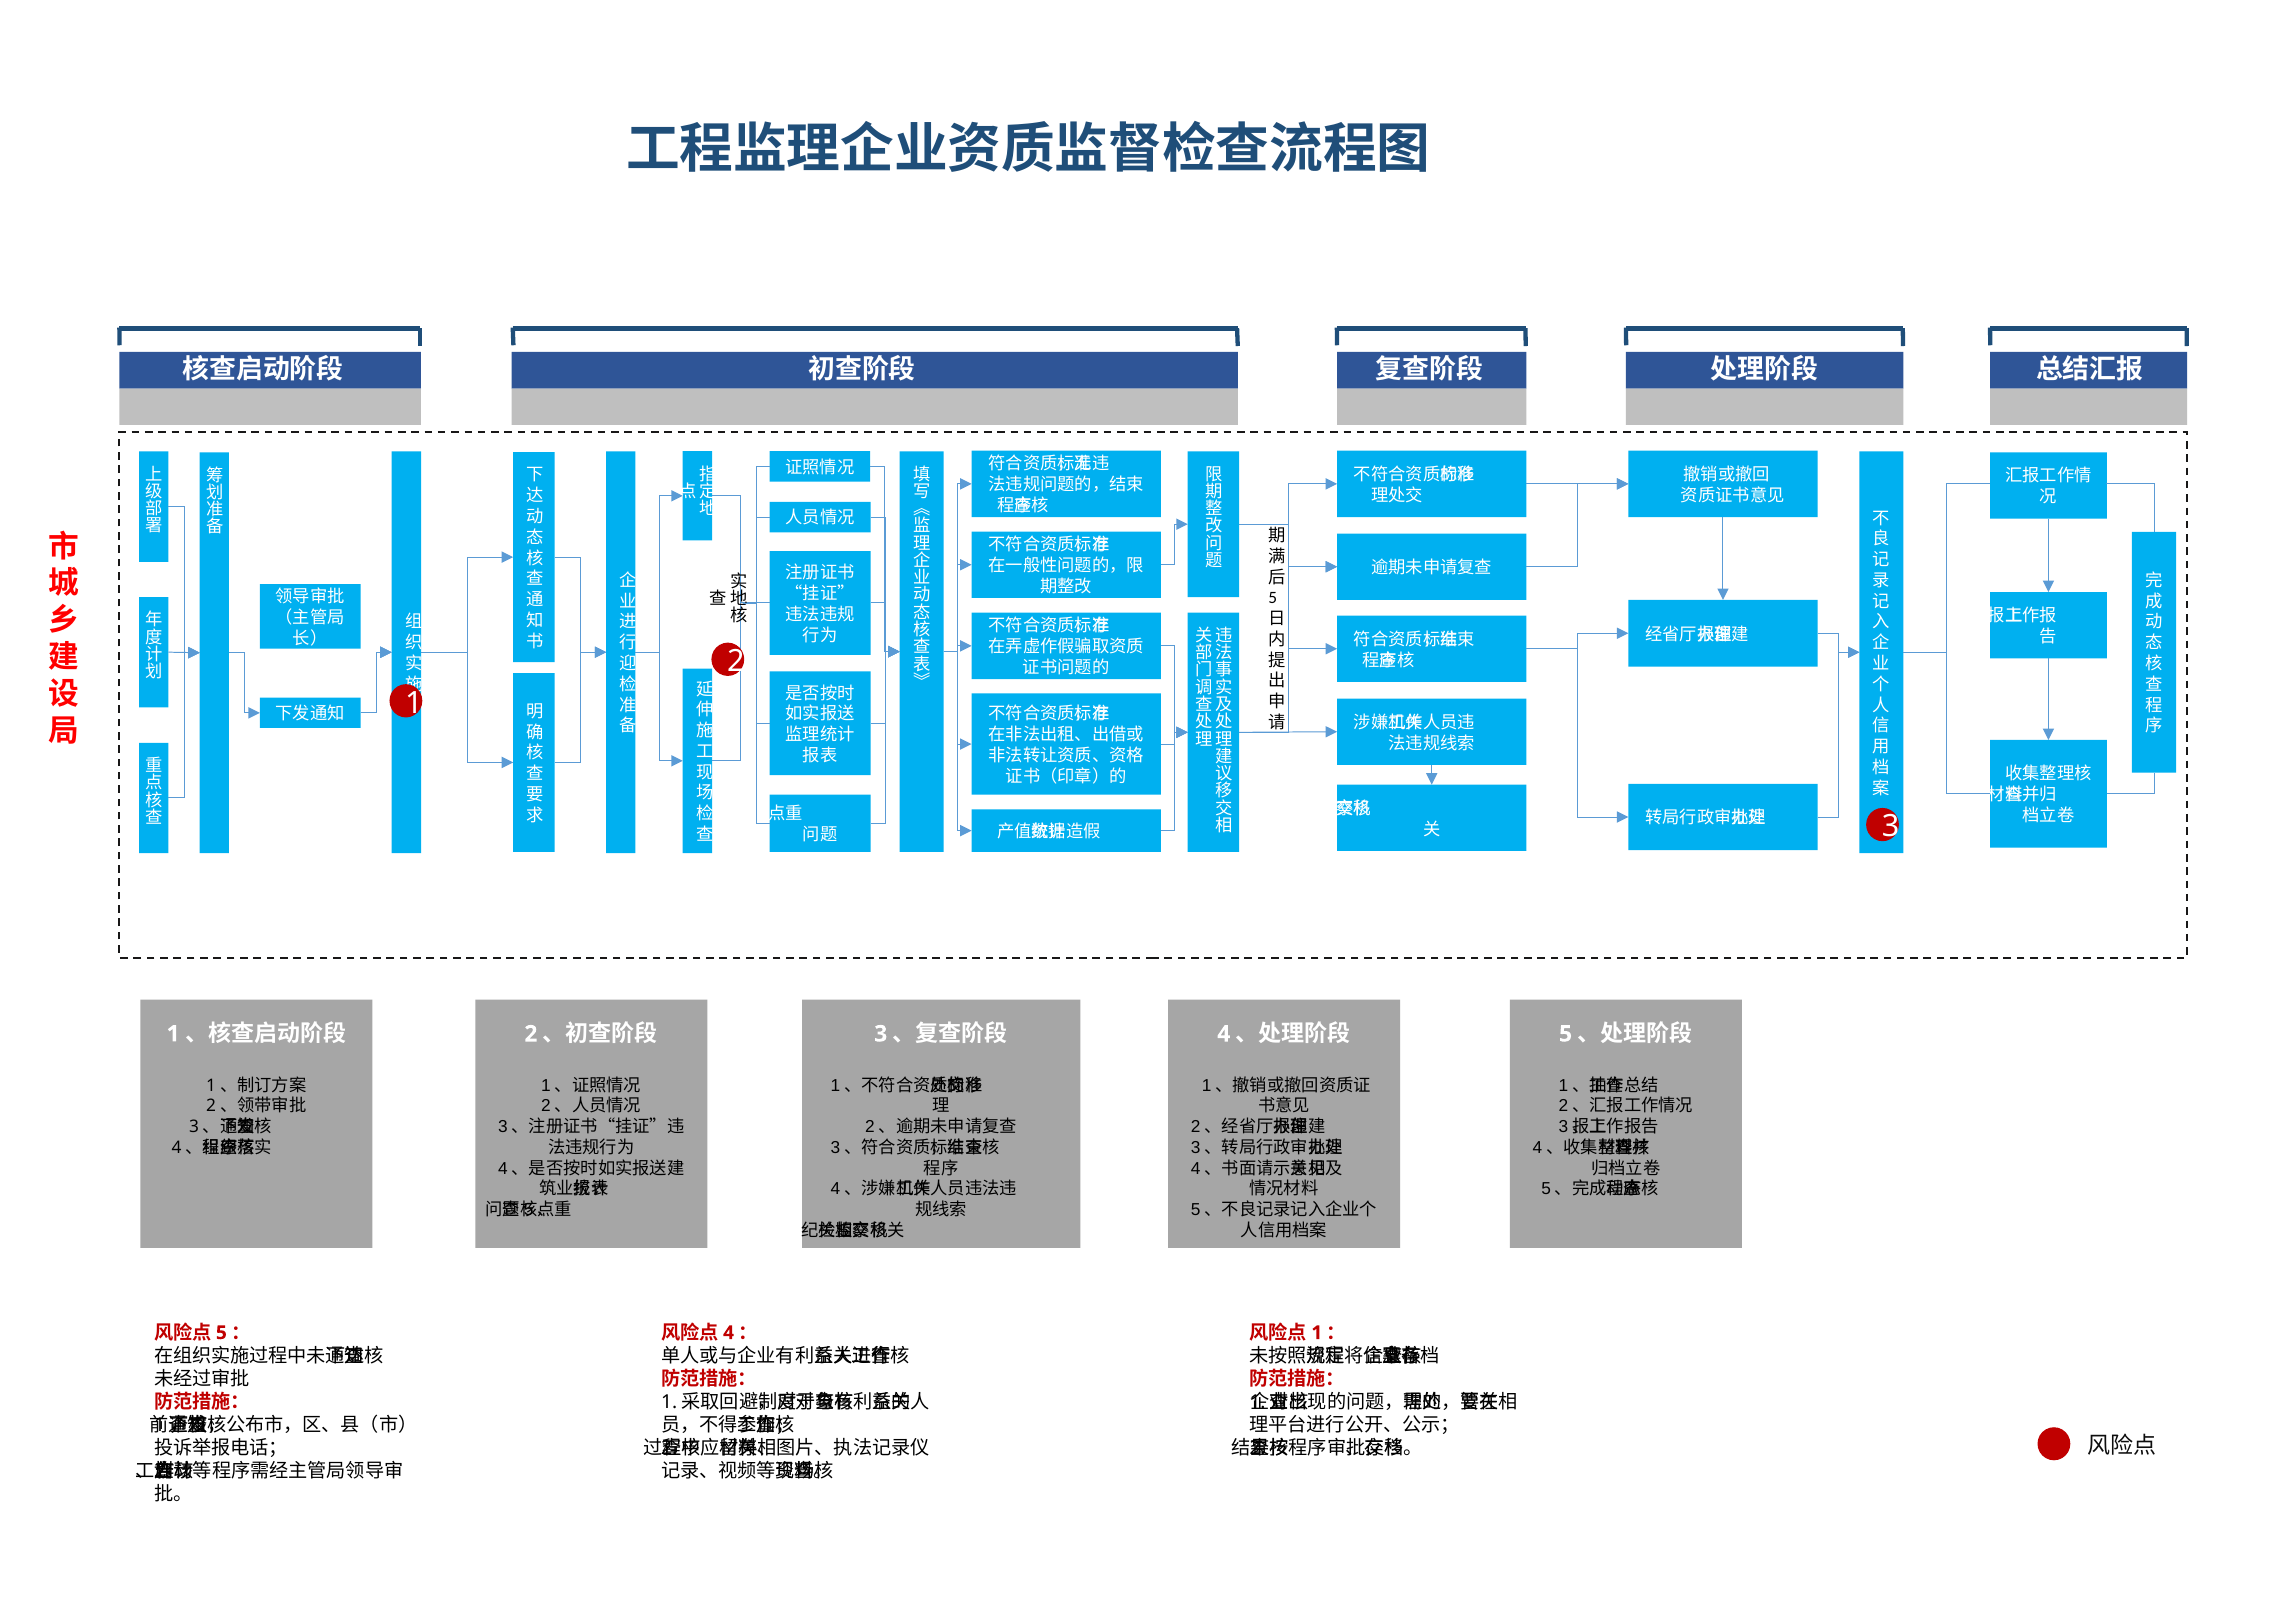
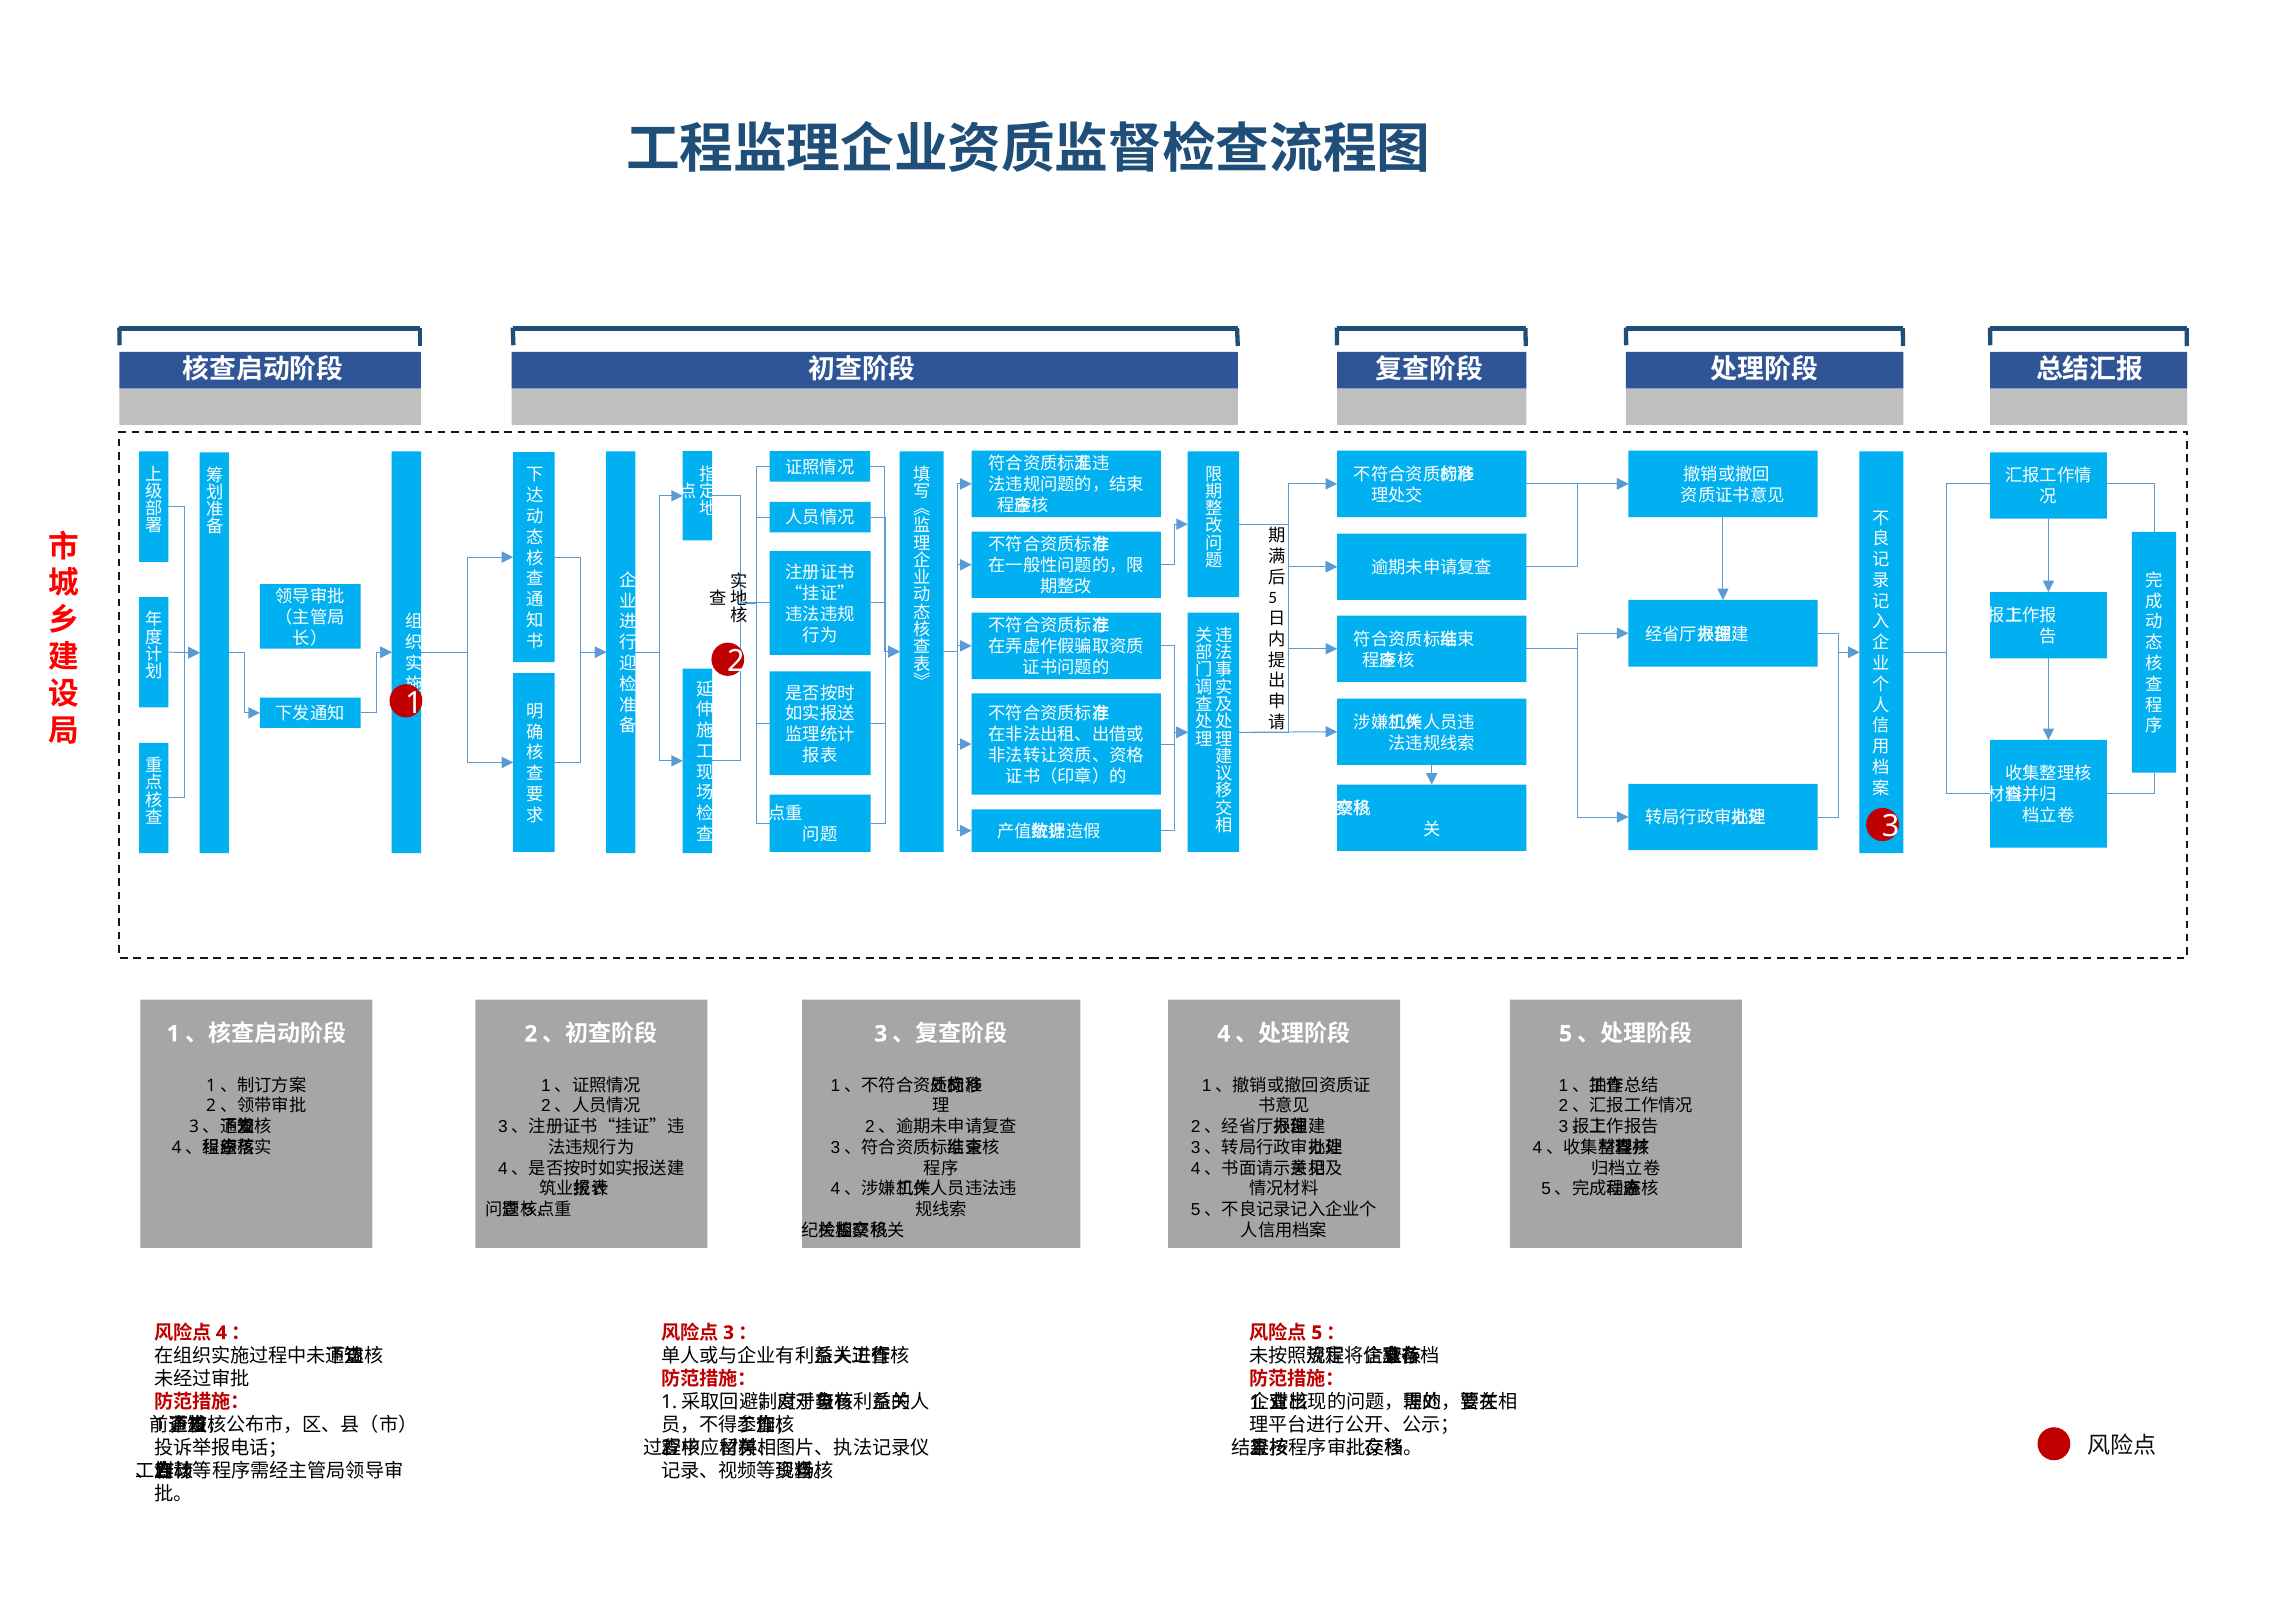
5: 5 -> 4 (221, 1332)
4: 4 -> 3 (729, 1332)
1: 1 -> 5 (1317, 1332)
